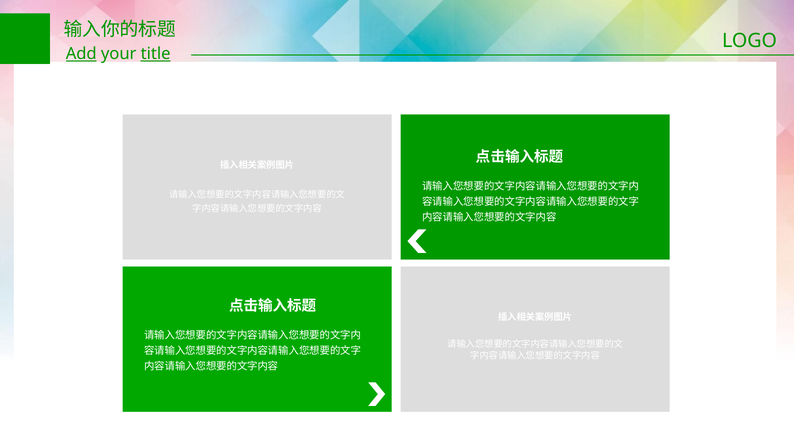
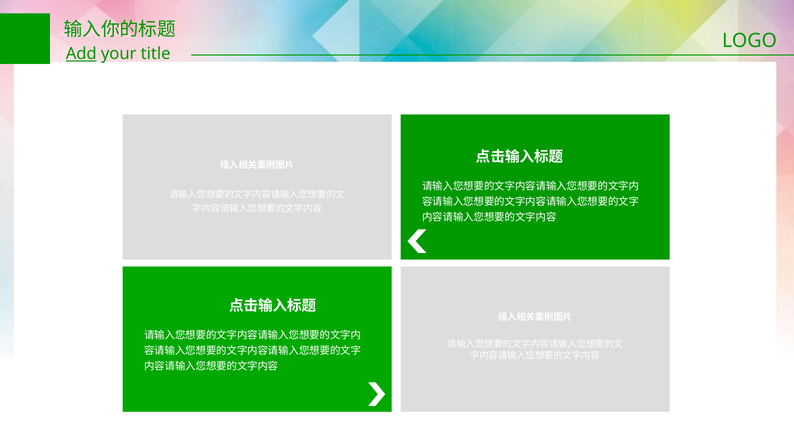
title underline: present -> none (156, 54)
